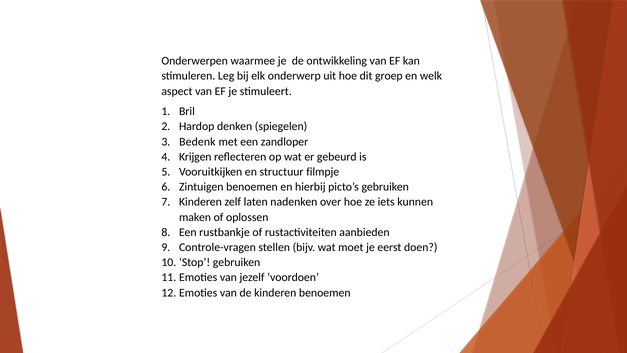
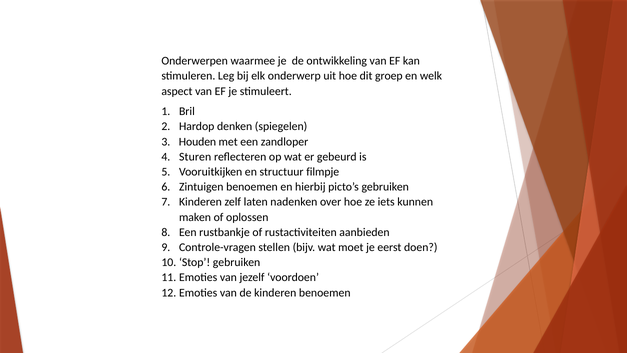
Bedenk: Bedenk -> Houden (198, 142)
Krijgen: Krijgen -> Sturen (195, 157)
